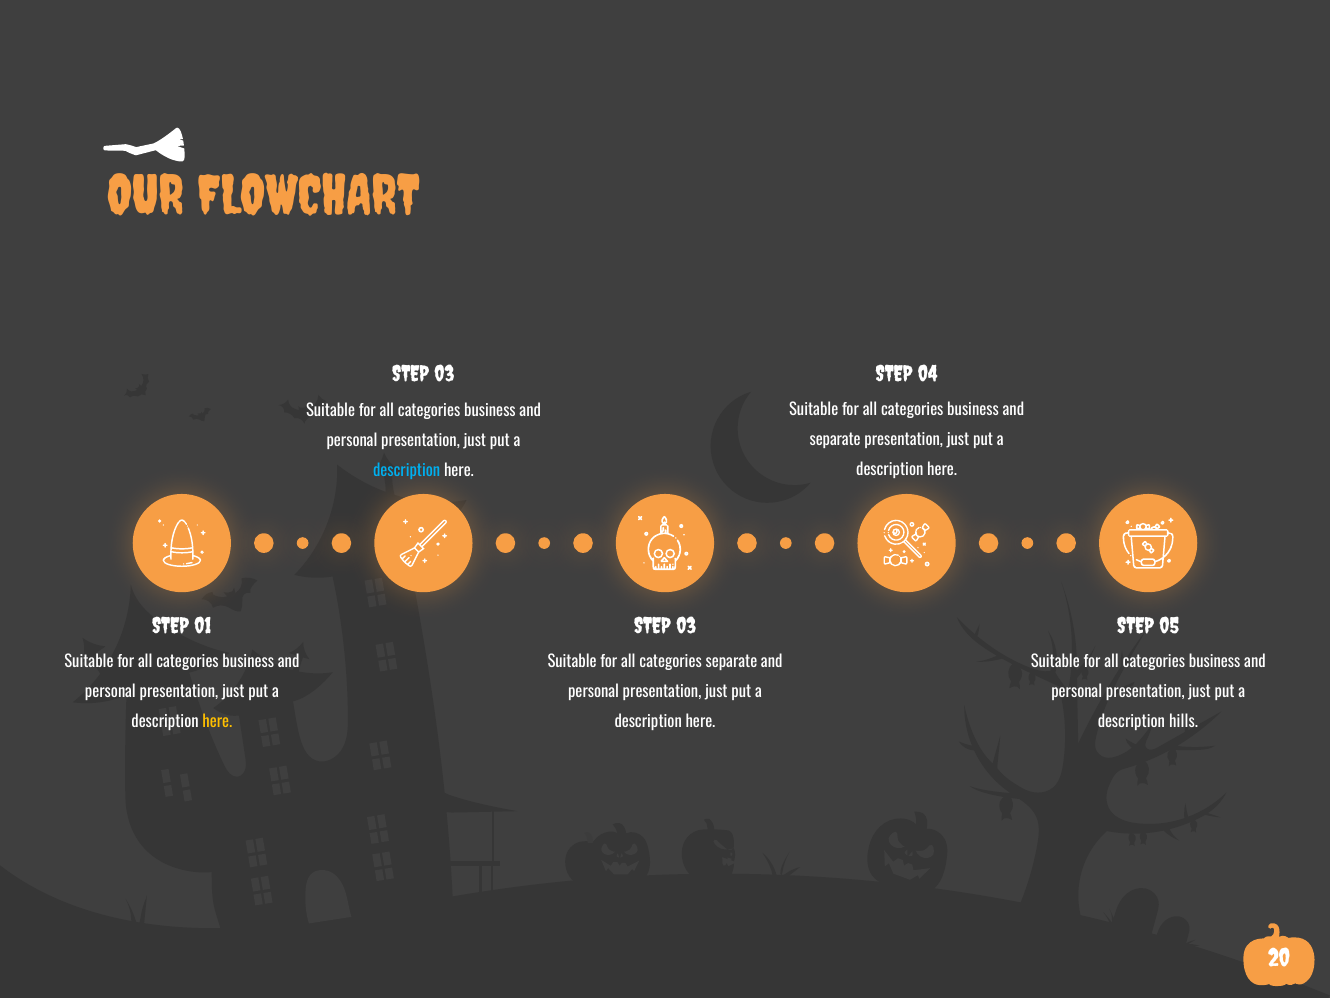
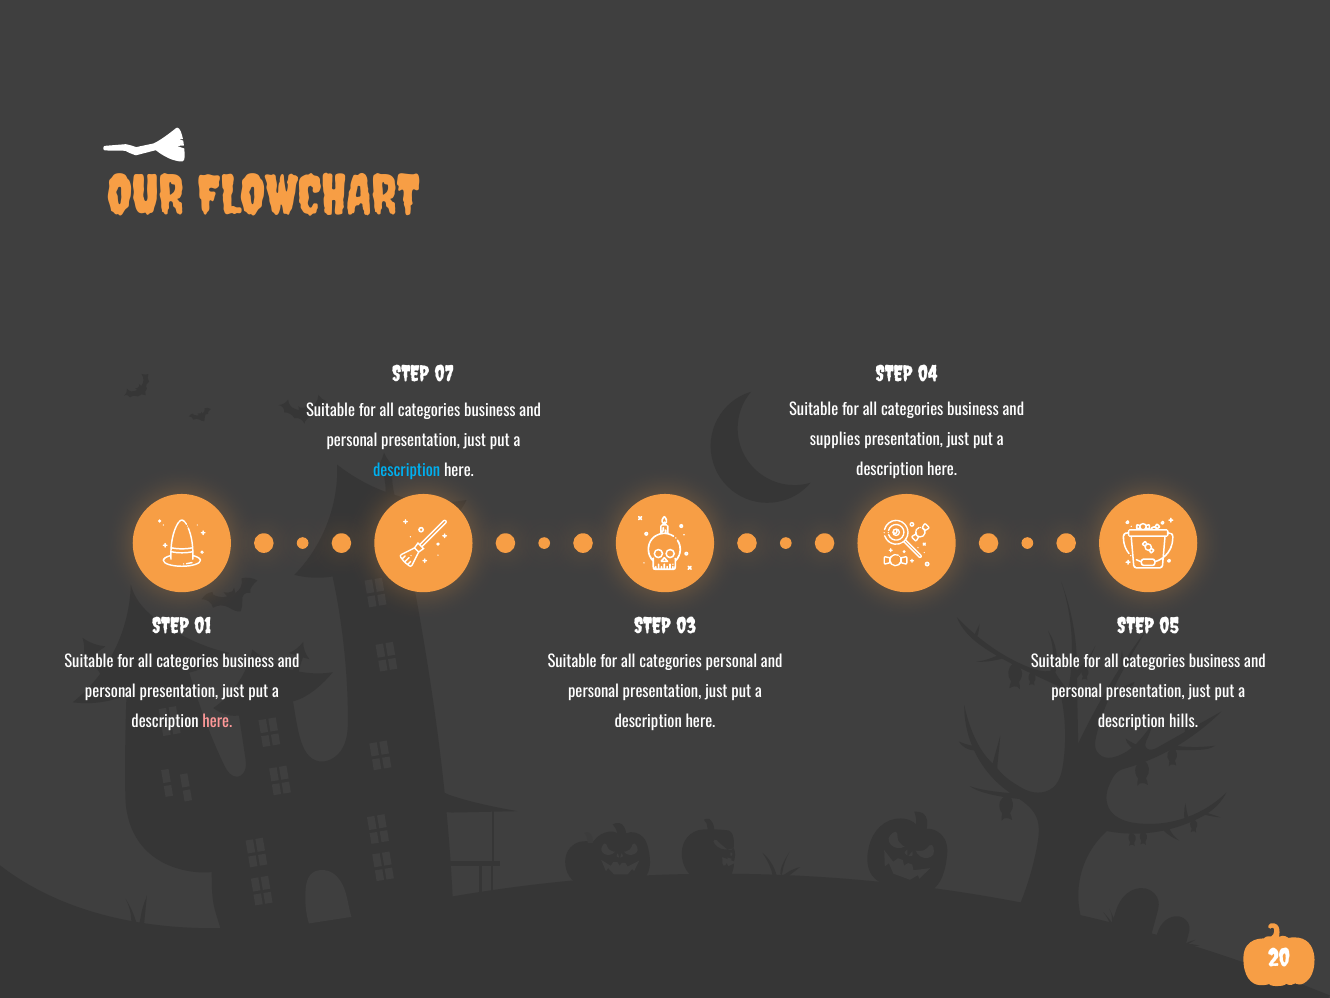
03: 03 -> 07 (444, 374)
separate: separate -> supplies (835, 440)
categories separate: separate -> personal (731, 662)
here colour: yellow -> pink (217, 722)
